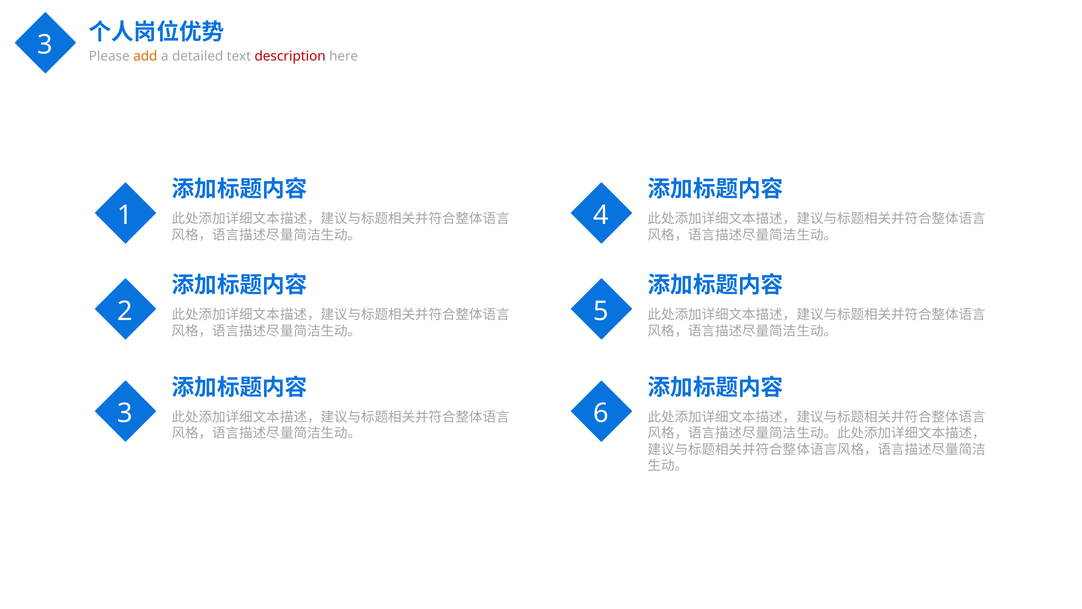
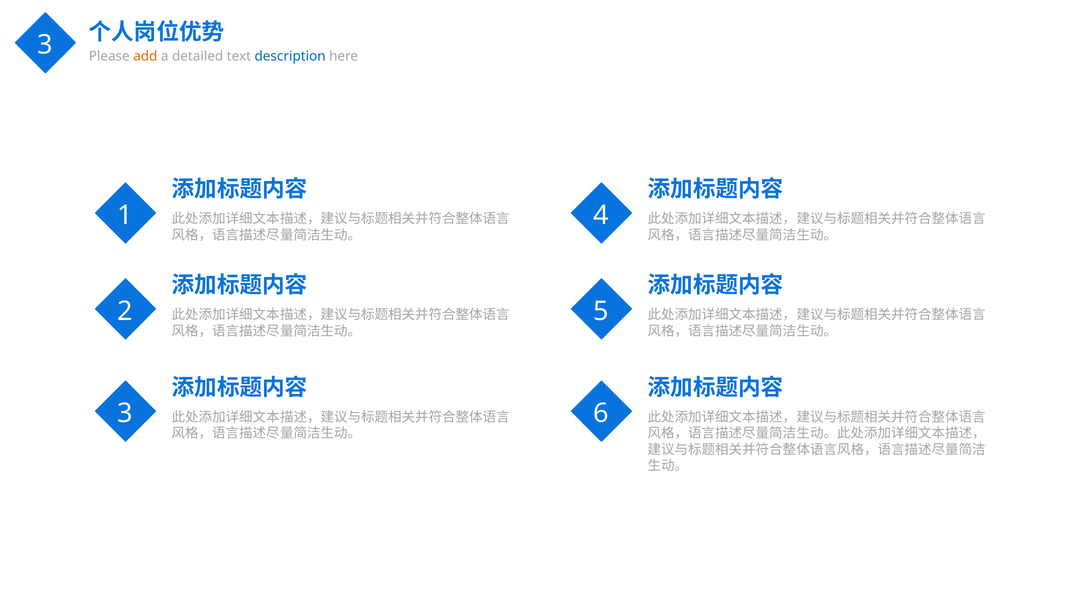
description colour: red -> blue (290, 56)
